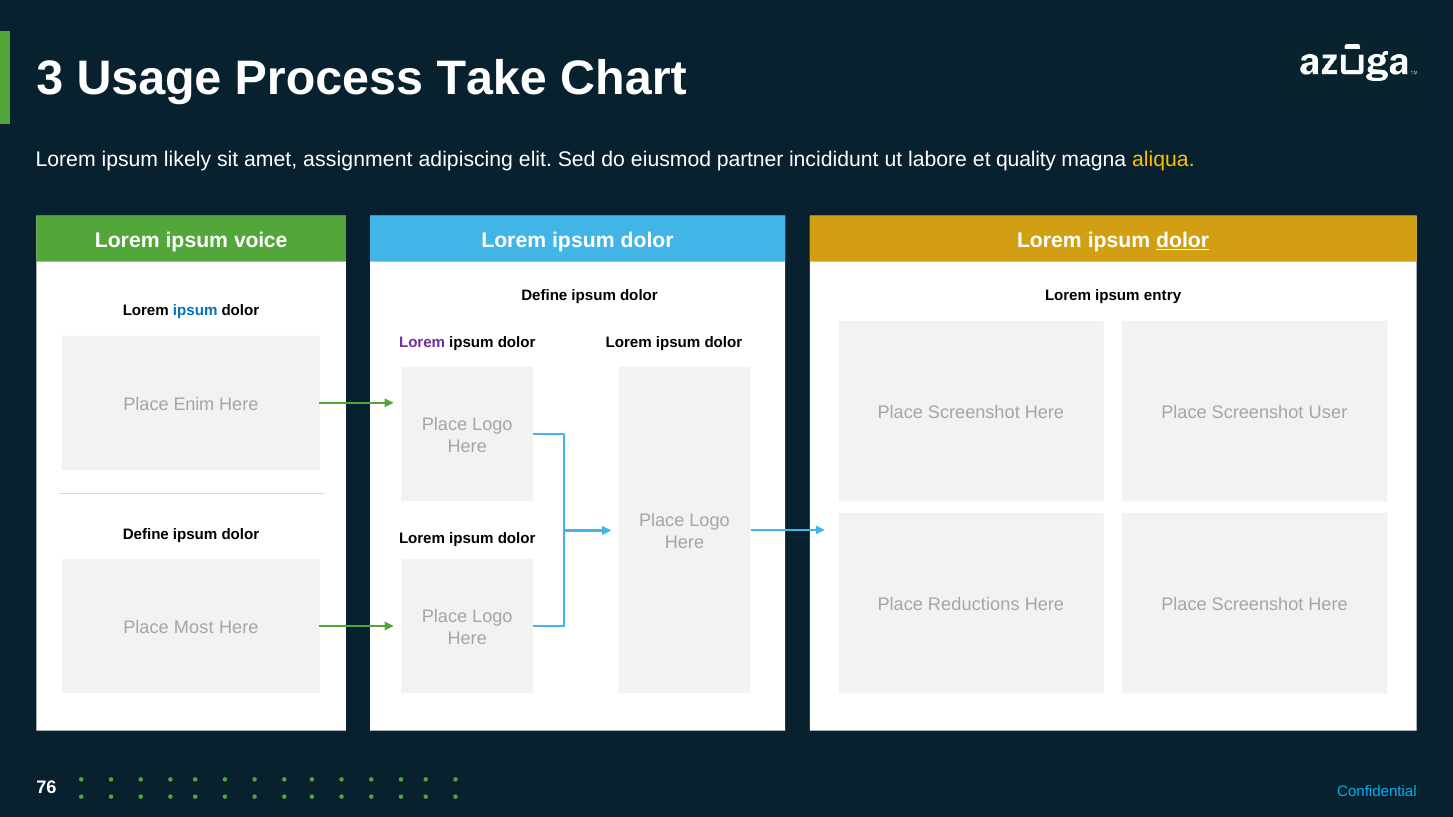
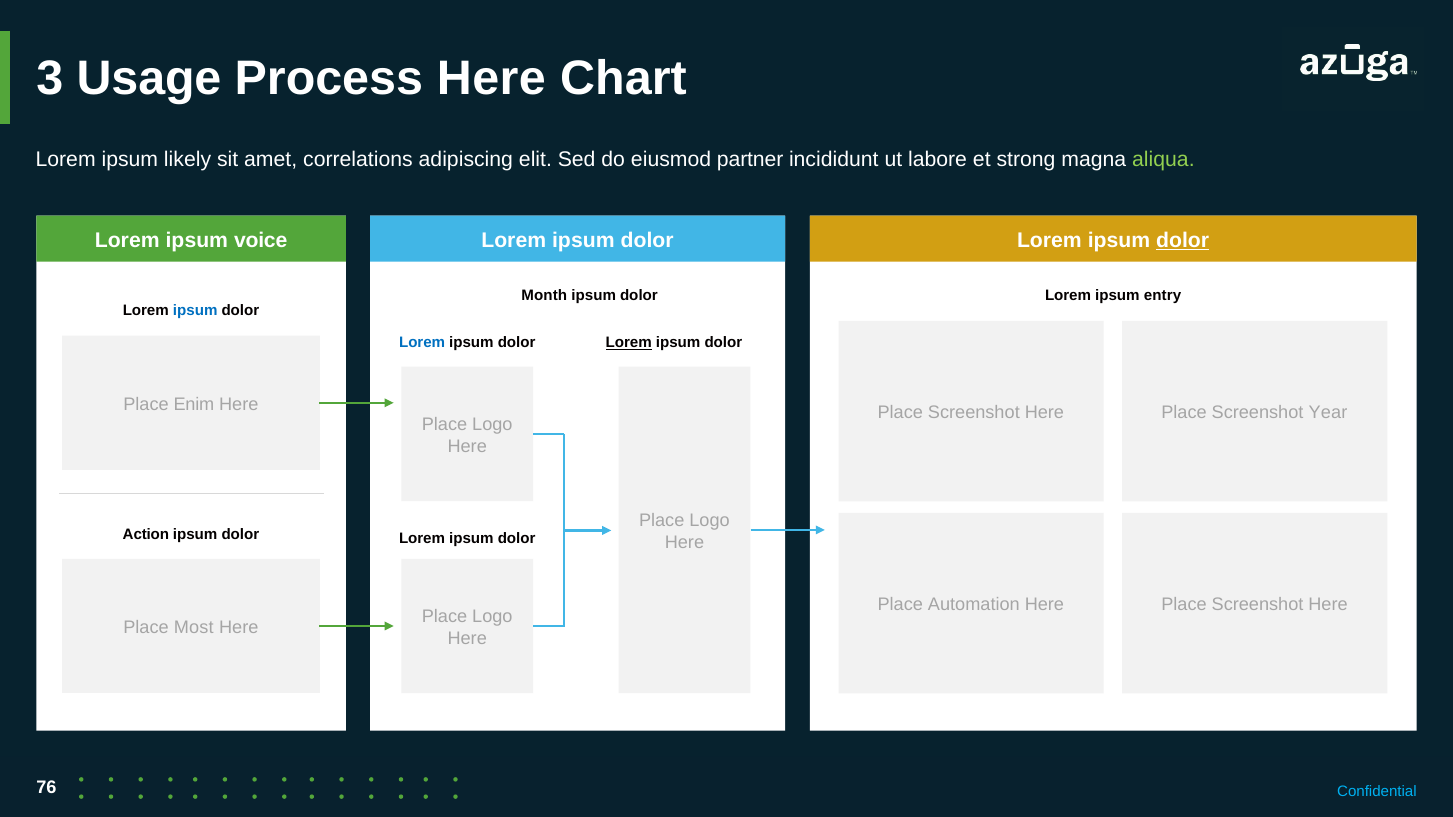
Process Take: Take -> Here (491, 79)
assignment: assignment -> correlations (358, 160)
quality: quality -> strong (1026, 160)
aliqua colour: yellow -> light green (1163, 160)
Define: Define -> Month (544, 296)
Lorem colour: purple -> blue (422, 343)
Lorem underline: none -> present (629, 343)
User: User -> Year (1328, 412)
Define: Define -> Action (146, 534)
Reductions: Reductions -> Automation (974, 605)
